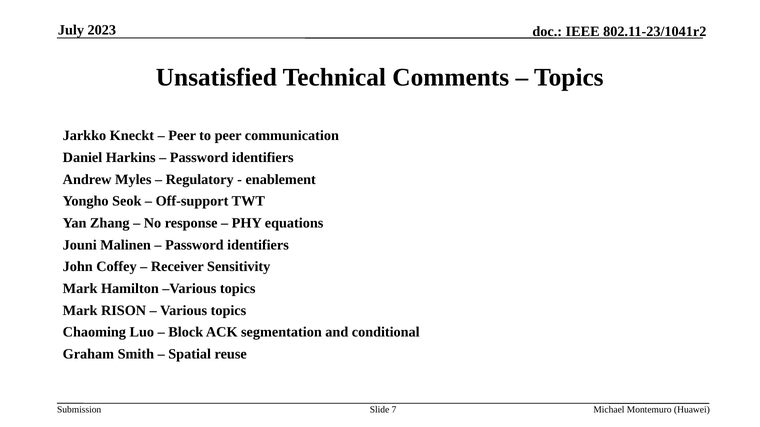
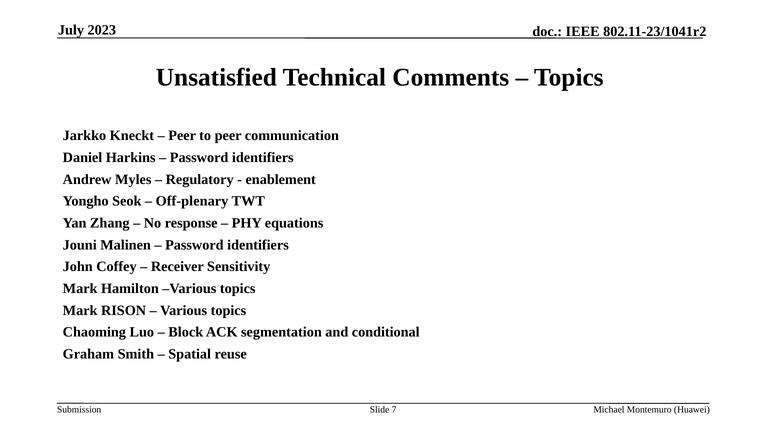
Off-support: Off-support -> Off-plenary (192, 201)
